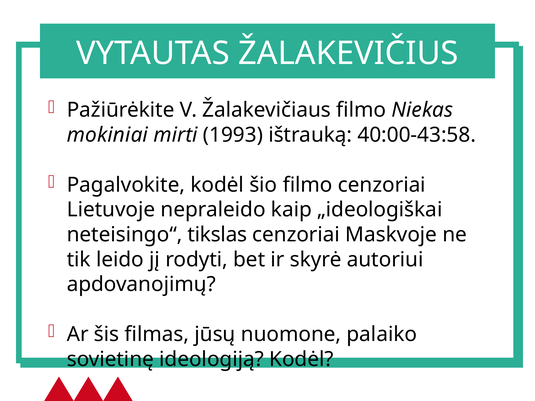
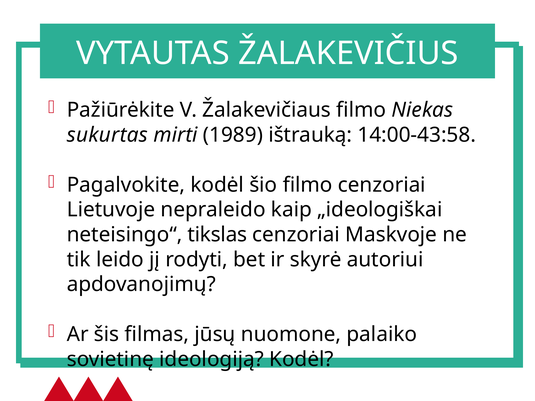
mokiniai: mokiniai -> sukurtas (107, 135)
1993: 1993 -> 1989 (233, 135)
40:00-43:58: 40:00-43:58 -> 14:00-43:58 (417, 135)
